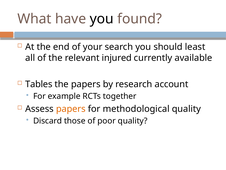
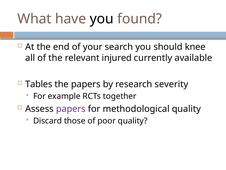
least: least -> knee (195, 47)
account: account -> severity (171, 84)
papers colour: orange -> purple (71, 109)
